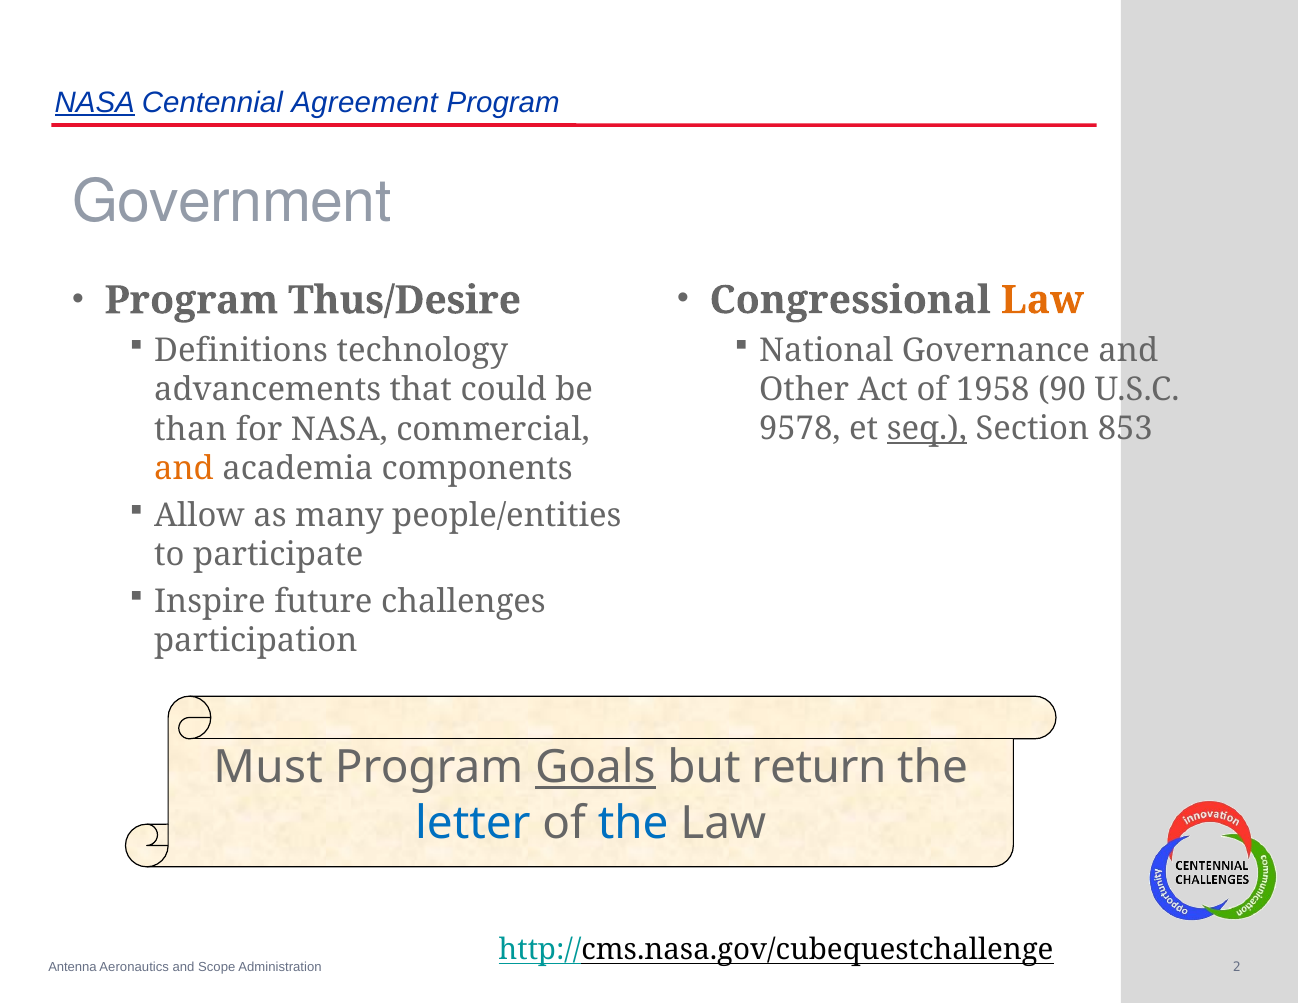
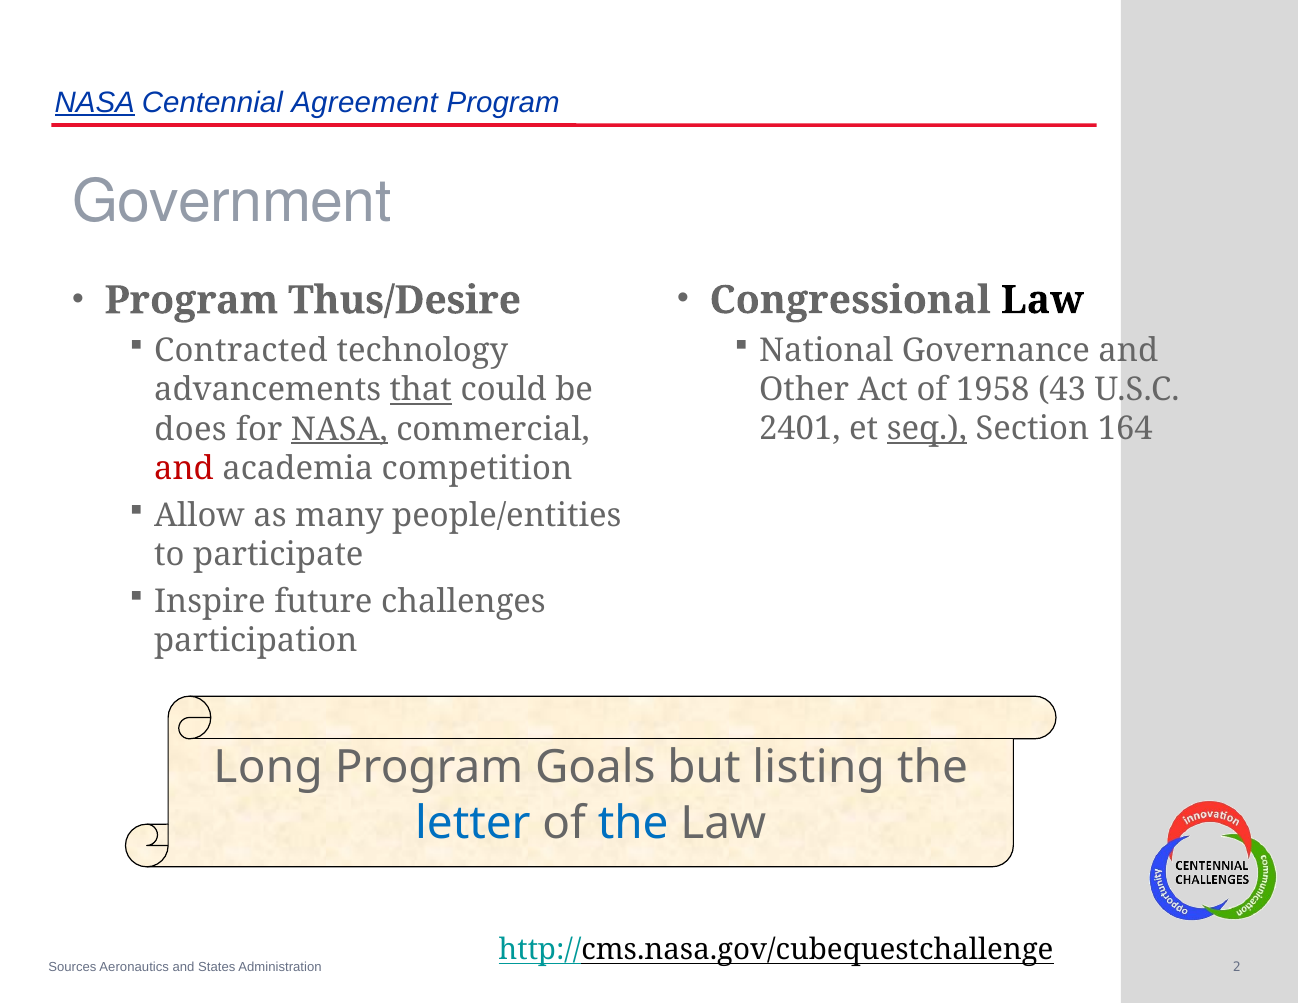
Law colour: orange -> black (1042, 300)
Definitions: Definitions -> Contracted (241, 351)
90: 90 -> 43 (1062, 390)
that underline: none -> present (421, 390)
9578: 9578 -> 2401 (800, 429)
853: 853 -> 164 (1125, 429)
than: than -> does (191, 429)
NASA underline: none -> present (339, 429)
and colour: orange -> red (184, 469)
components: components -> competition (477, 469)
Must: Must -> Long (268, 768)
Goals underline: present -> none (595, 768)
return: return -> listing (819, 768)
Antenna: Antenna -> Sources (72, 967)
Scope: Scope -> States (217, 967)
